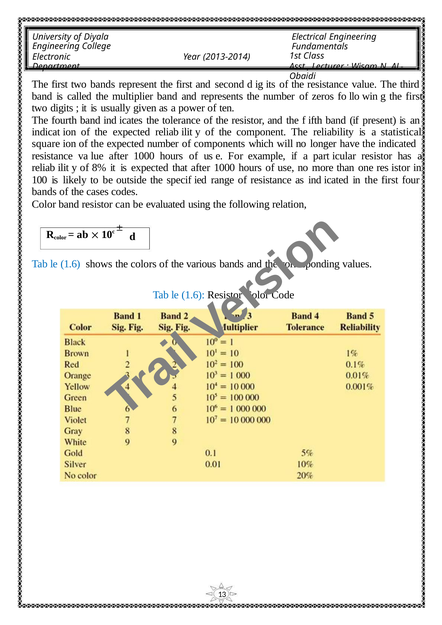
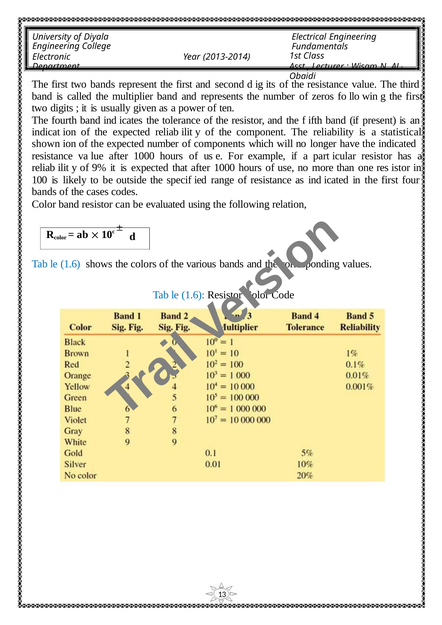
square: square -> shown (46, 144)
8%: 8% -> 9% (99, 168)
